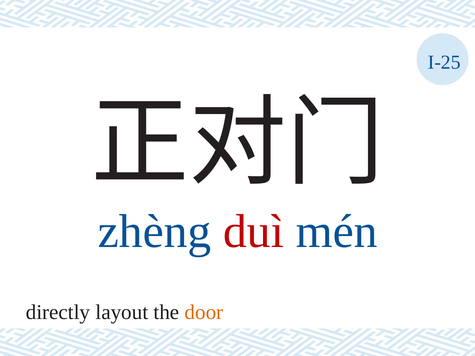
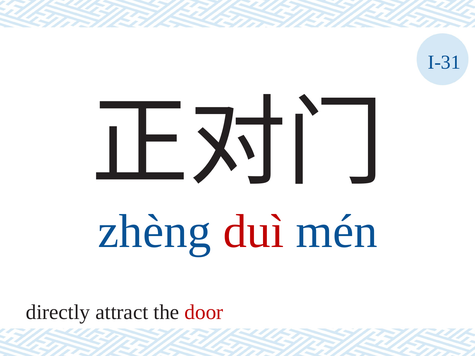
I-25: I-25 -> I-31 (444, 62)
layout: layout -> attract (122, 313)
door colour: orange -> red (204, 313)
